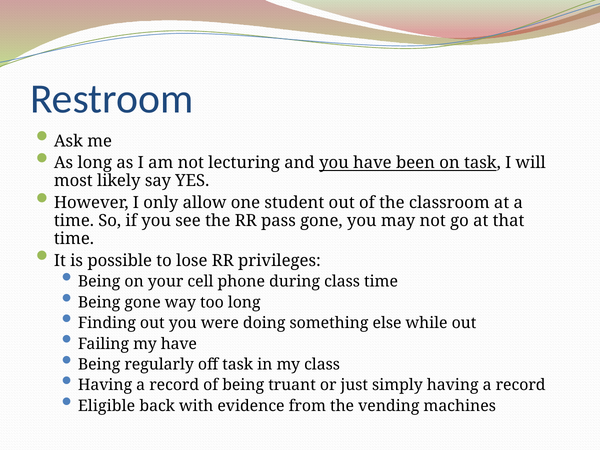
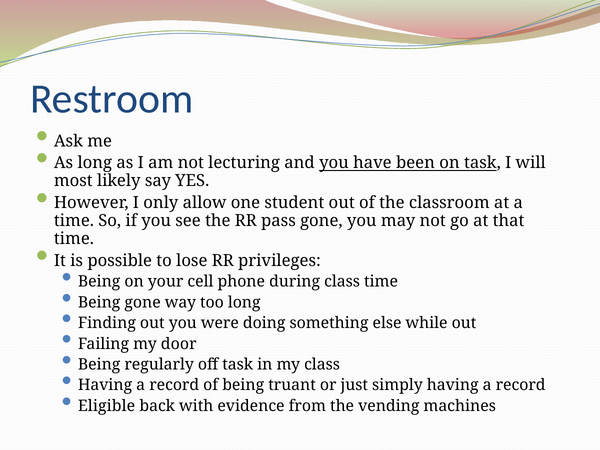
my have: have -> door (179, 344)
